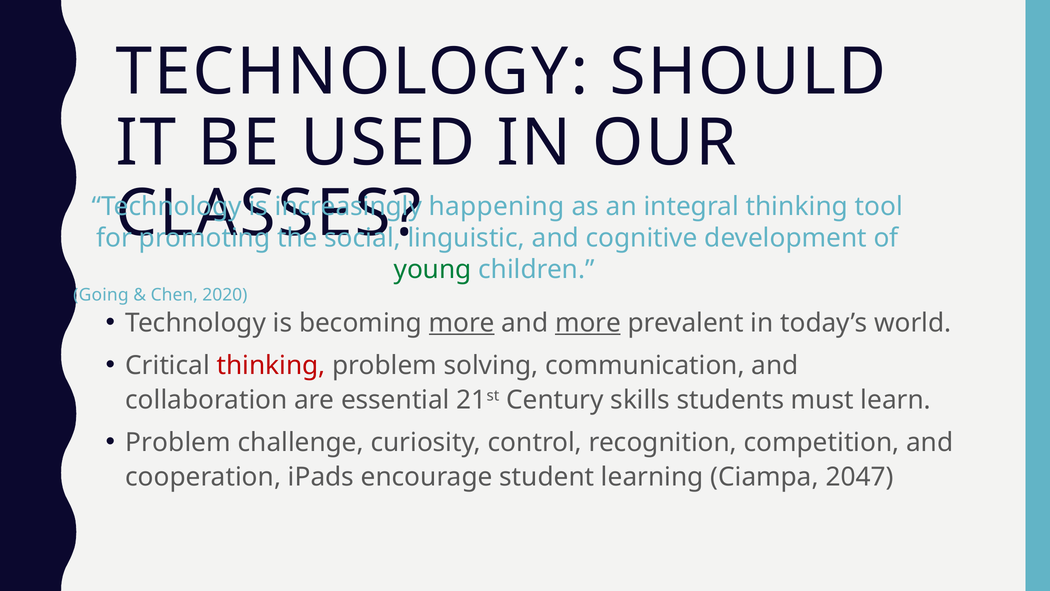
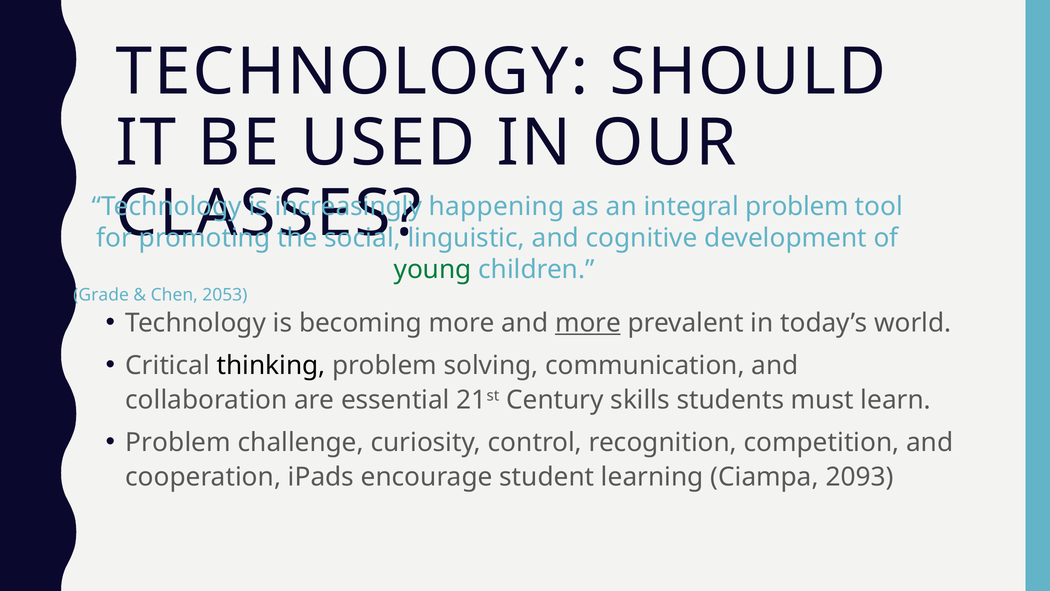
integral thinking: thinking -> problem (797, 206)
Going: Going -> Grade (101, 295)
2020: 2020 -> 2053 (225, 295)
more underline: present -> none (462, 323)
thinking colour: red -> black (271, 365)
2047: 2047 -> 2093 (859, 477)
